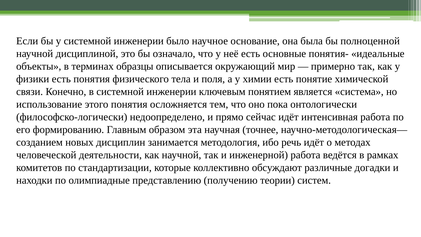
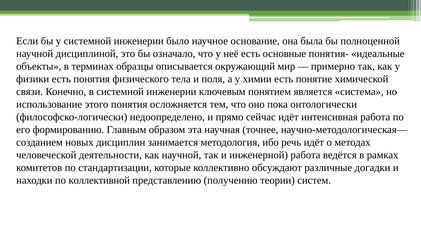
олимпиадные: олимпиадные -> коллективной (99, 180)
